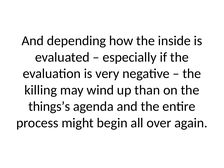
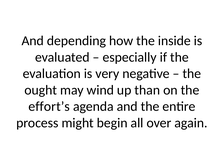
killing: killing -> ought (41, 90)
things’s: things’s -> effort’s (49, 106)
